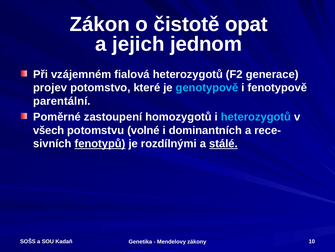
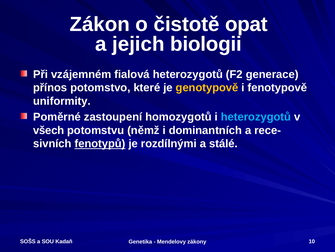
jednom: jednom -> biologii (206, 44)
projev: projev -> přínos (50, 88)
genotypově colour: light blue -> yellow (207, 88)
parentální: parentální -> uniformity (62, 101)
volné: volné -> němž (143, 130)
stálé underline: present -> none (223, 143)
